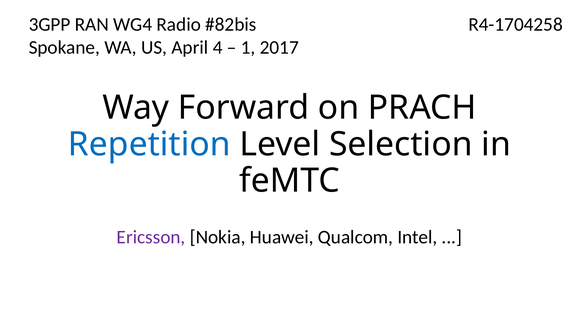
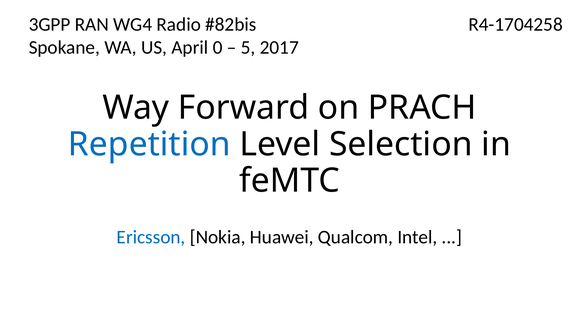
4: 4 -> 0 (218, 48)
1: 1 -> 5 (248, 48)
Ericsson colour: purple -> blue (151, 237)
